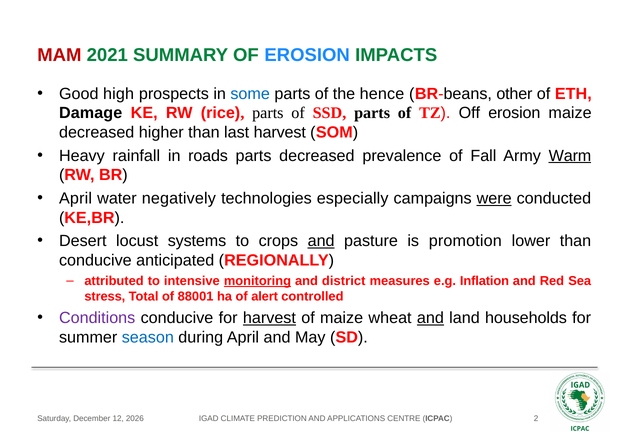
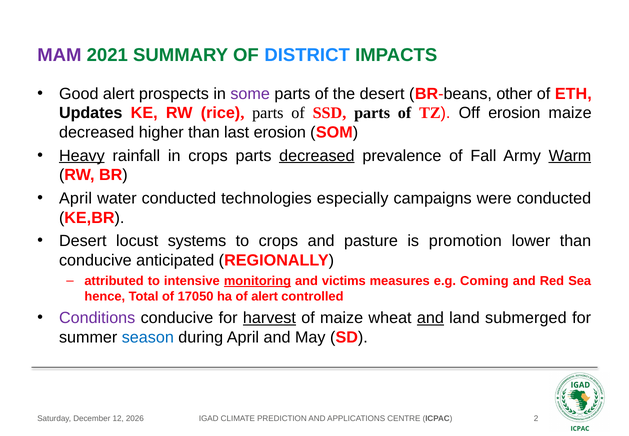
MAM colour: red -> purple (59, 55)
OF EROSION: EROSION -> DISTRICT (307, 55)
Good high: high -> alert (119, 94)
some colour: blue -> purple (250, 94)
the hence: hence -> desert (382, 94)
Damage: Damage -> Updates (91, 113)
last harvest: harvest -> erosion (280, 132)
Heavy underline: none -> present (82, 156)
in roads: roads -> crops (208, 156)
decreased underline: none -> present (317, 156)
water negatively: negatively -> conducted (179, 198)
were underline: present -> none (494, 198)
and underline: present -> none (321, 241)
district: district -> victims (344, 280)
Inflation: Inflation -> Coming (484, 280)
stress: stress -> hence (105, 296)
88001: 88001 -> 17050 (196, 296)
households: households -> submerged (526, 317)
